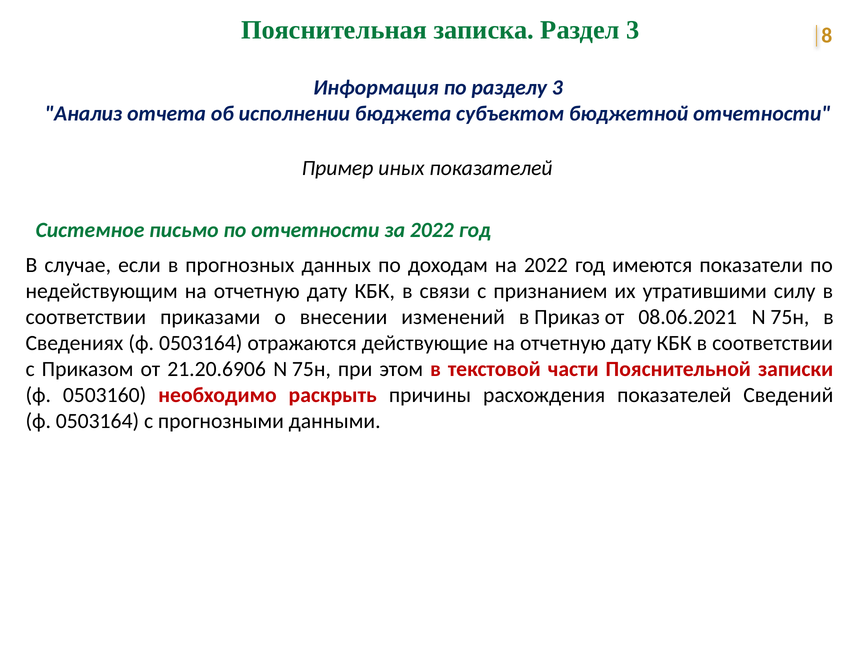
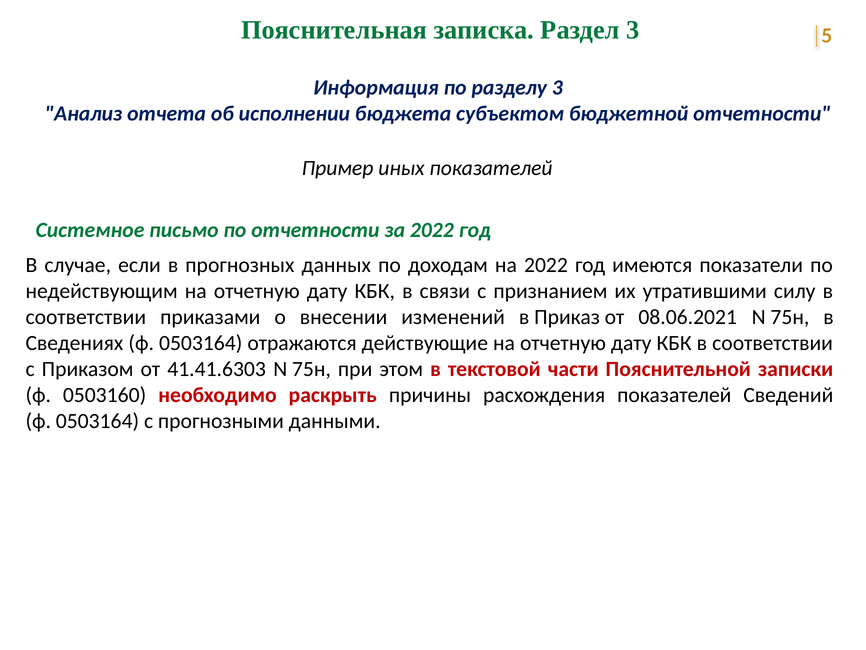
8: 8 -> 5 (827, 36)
21.20.6906: 21.20.6906 -> 41.41.6303 (217, 369)
